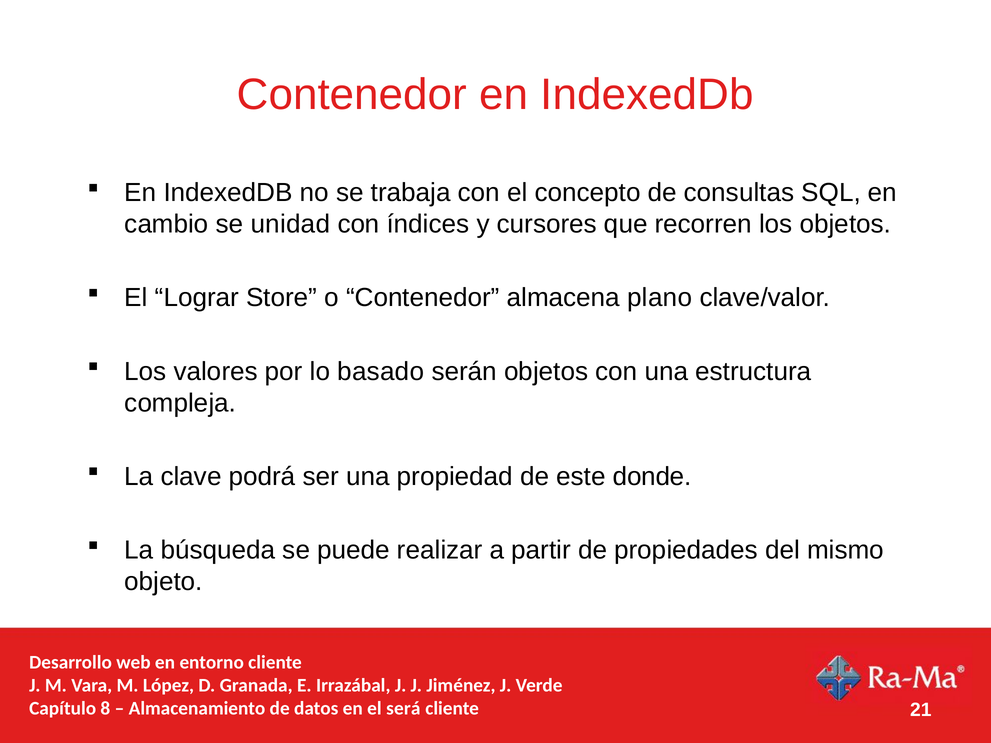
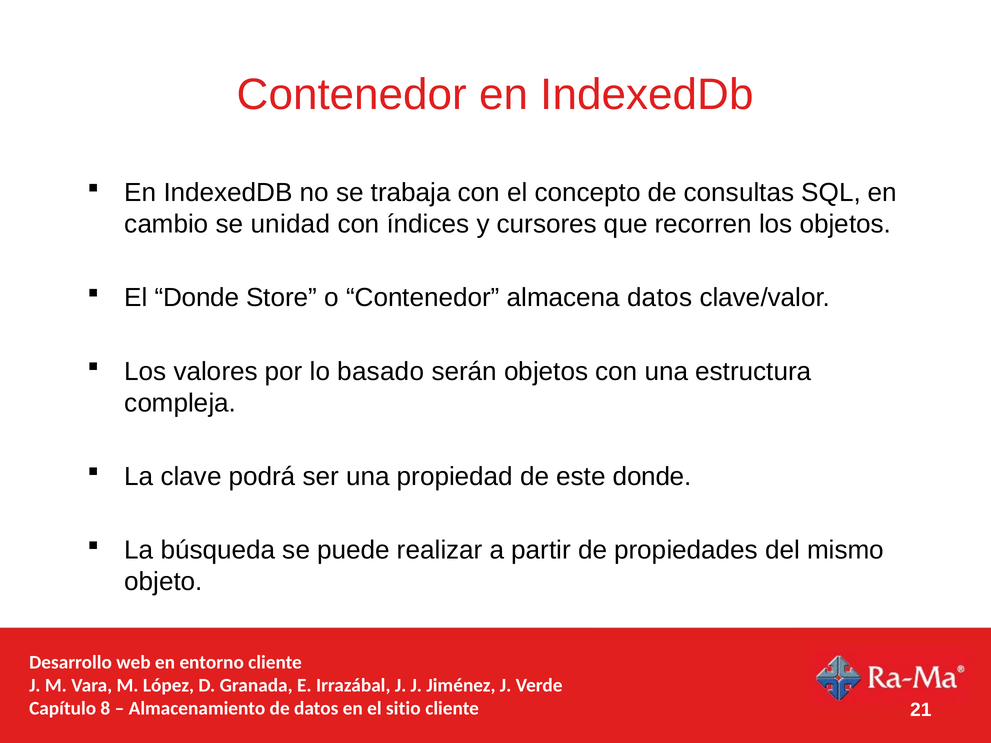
El Lograr: Lograr -> Donde (197, 298)
almacena plano: plano -> datos (660, 298)
será: será -> sitio (403, 709)
